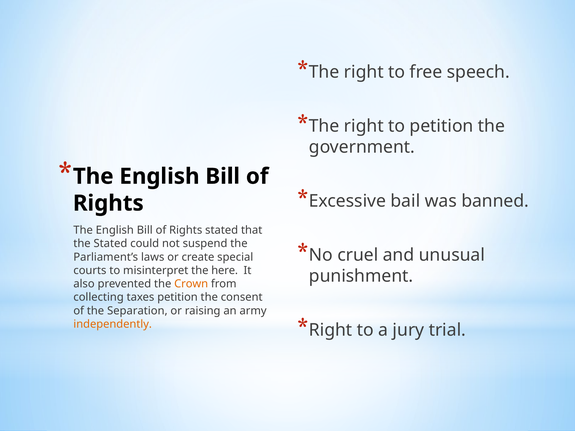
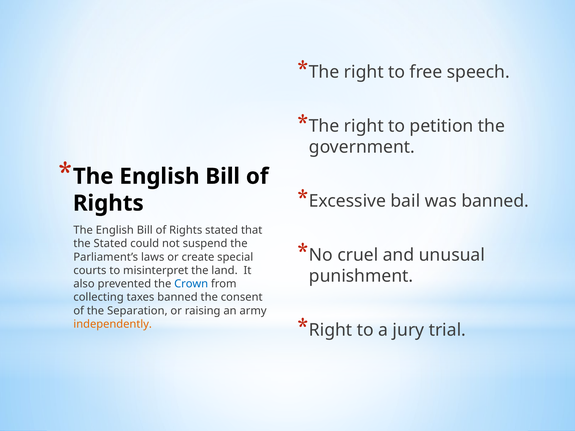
here: here -> land (225, 271)
Crown colour: orange -> blue (191, 284)
taxes petition: petition -> banned (177, 297)
